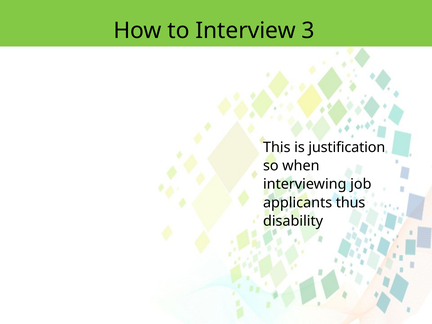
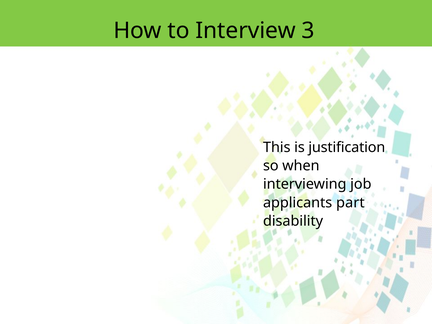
thus: thus -> part (350, 203)
